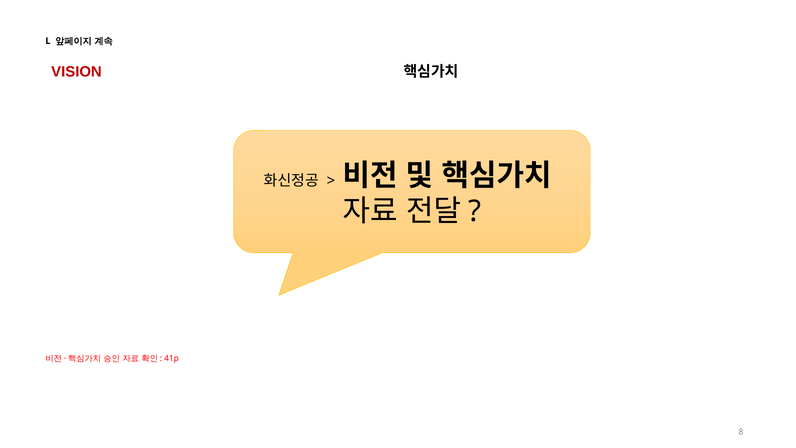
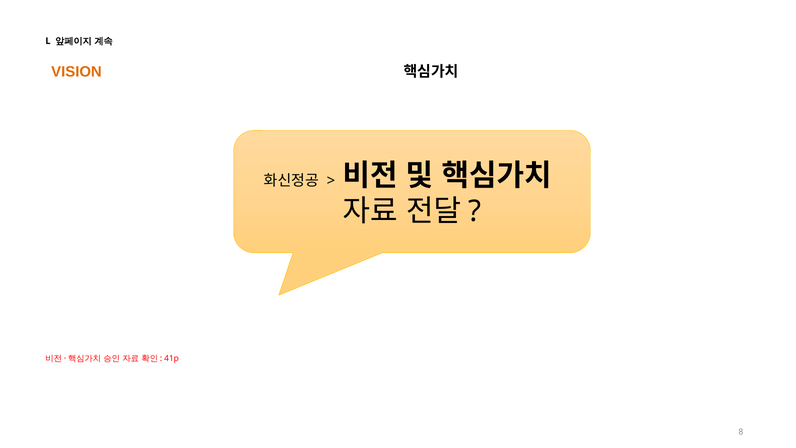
VISION colour: red -> orange (77, 72)
